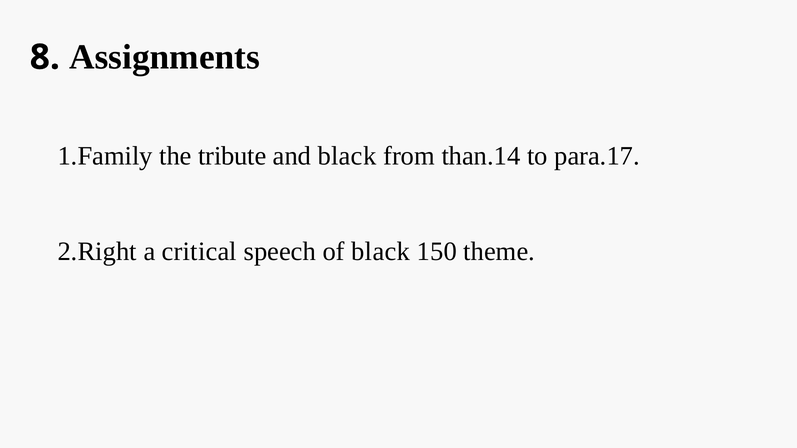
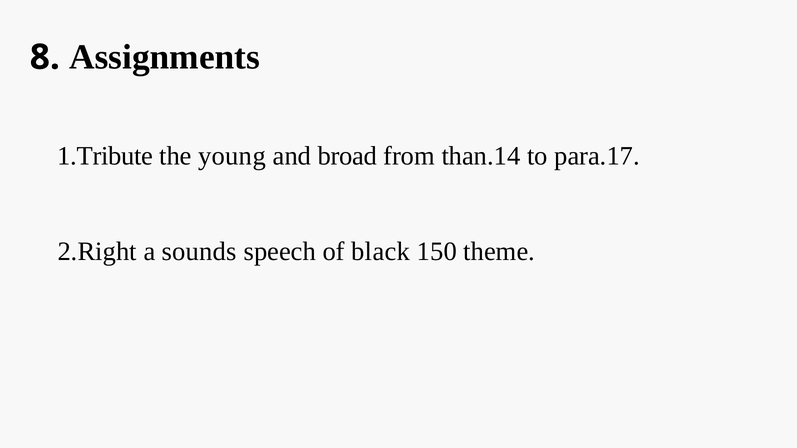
1.Family: 1.Family -> 1.Tribute (105, 156)
tribute: tribute -> young (232, 156)
and black: black -> broad (347, 156)
critical: critical -> sounds (199, 252)
